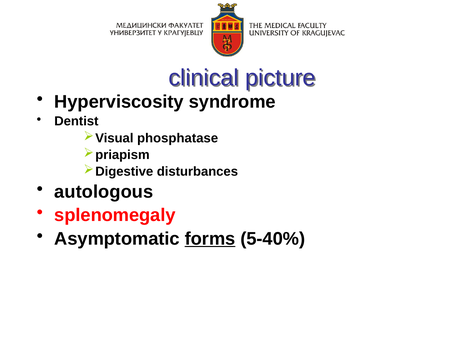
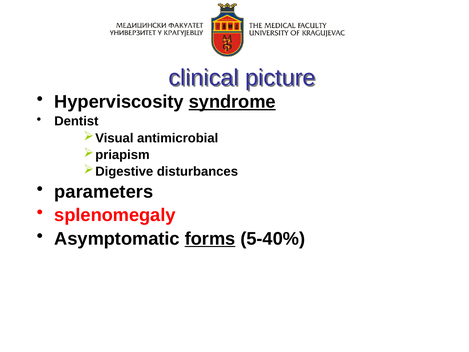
syndrome underline: none -> present (232, 102)
phosphatase: phosphatase -> antimicrobial (178, 138)
autologous: autologous -> parameters (104, 192)
